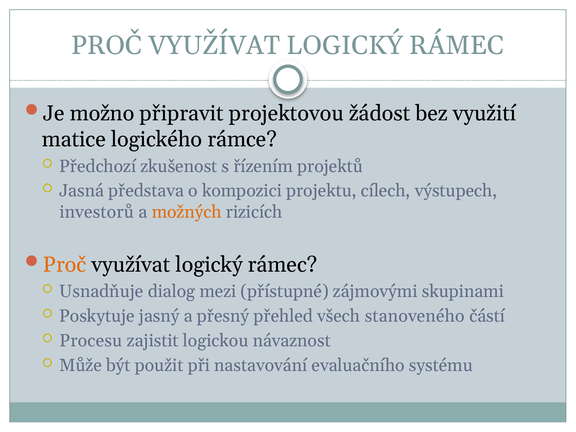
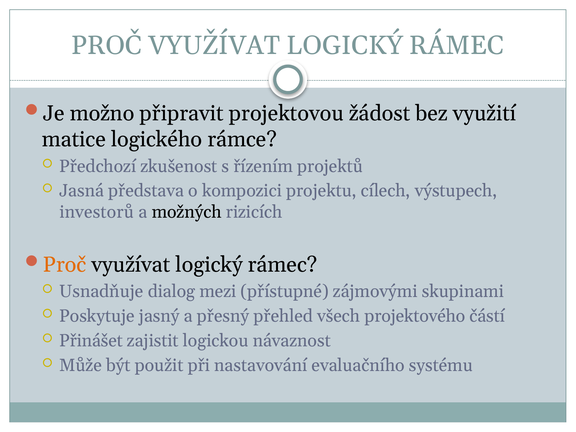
možných colour: orange -> black (187, 212)
stanoveného: stanoveného -> projektového (415, 316)
Procesu: Procesu -> Přinášet (91, 341)
